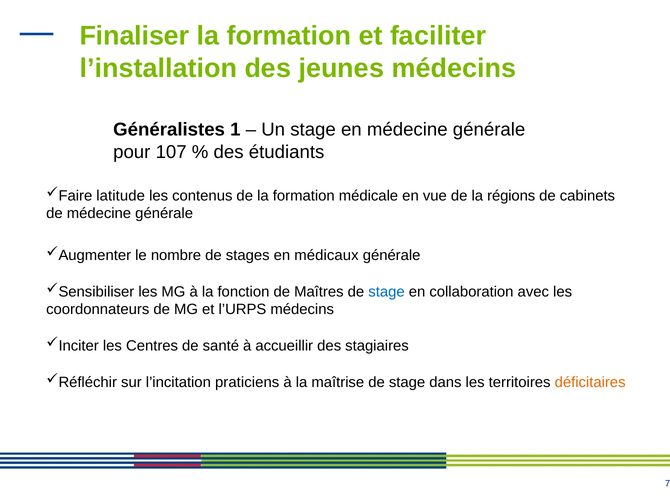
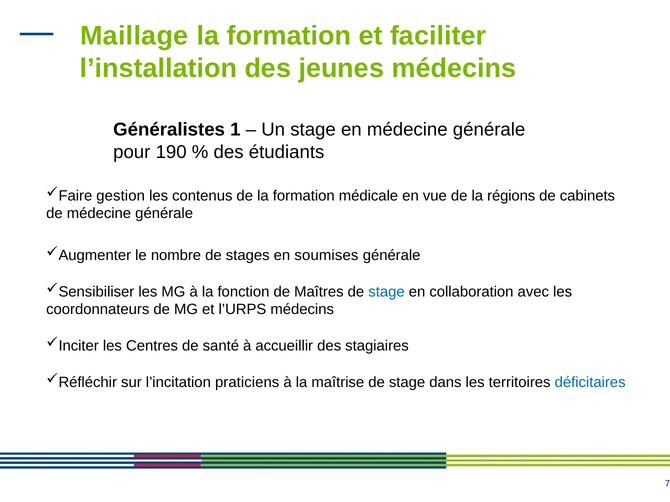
Finaliser: Finaliser -> Maillage (134, 36)
107: 107 -> 190 (171, 152)
latitude: latitude -> gestion (121, 196)
médicaux: médicaux -> soumises (326, 255)
déficitaires colour: orange -> blue (590, 383)
